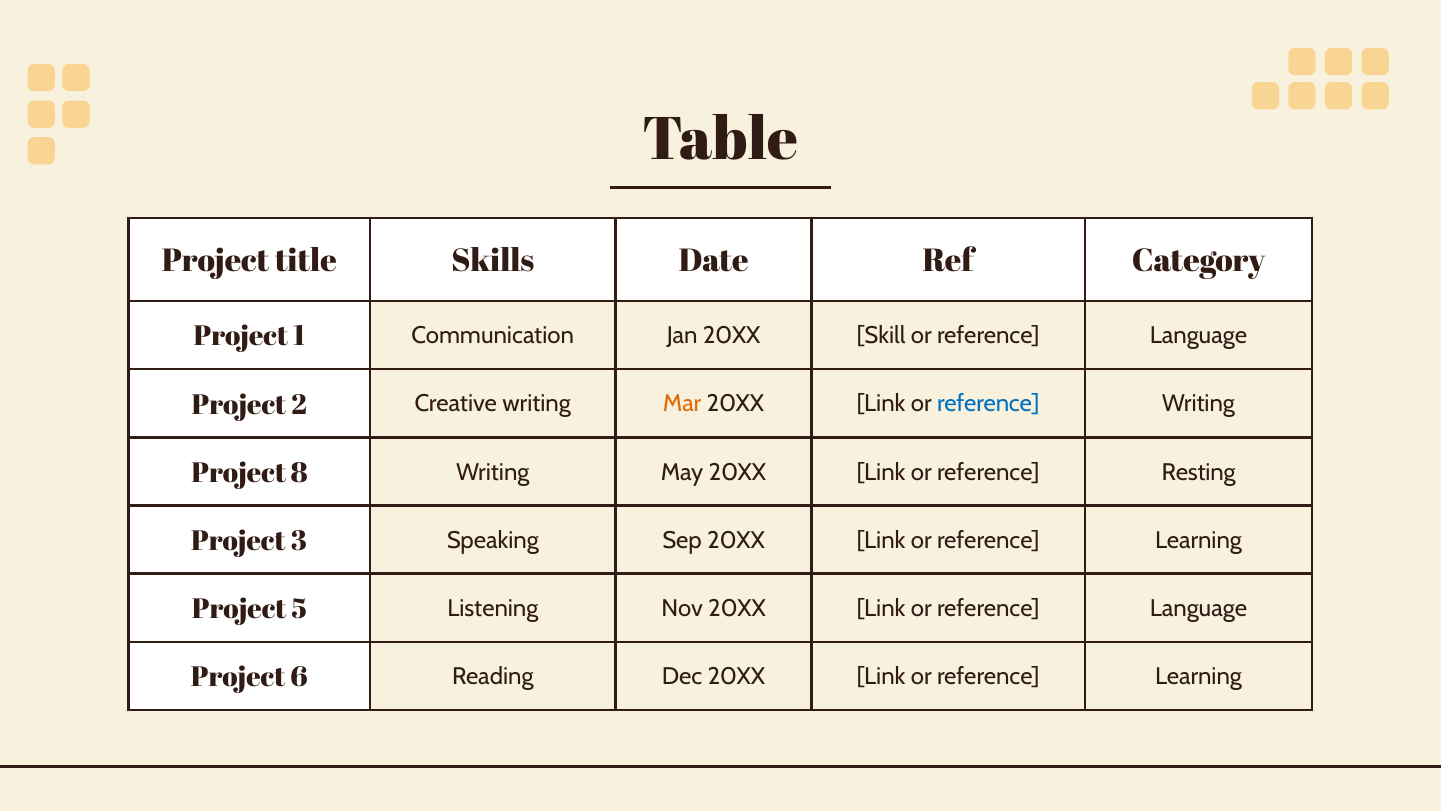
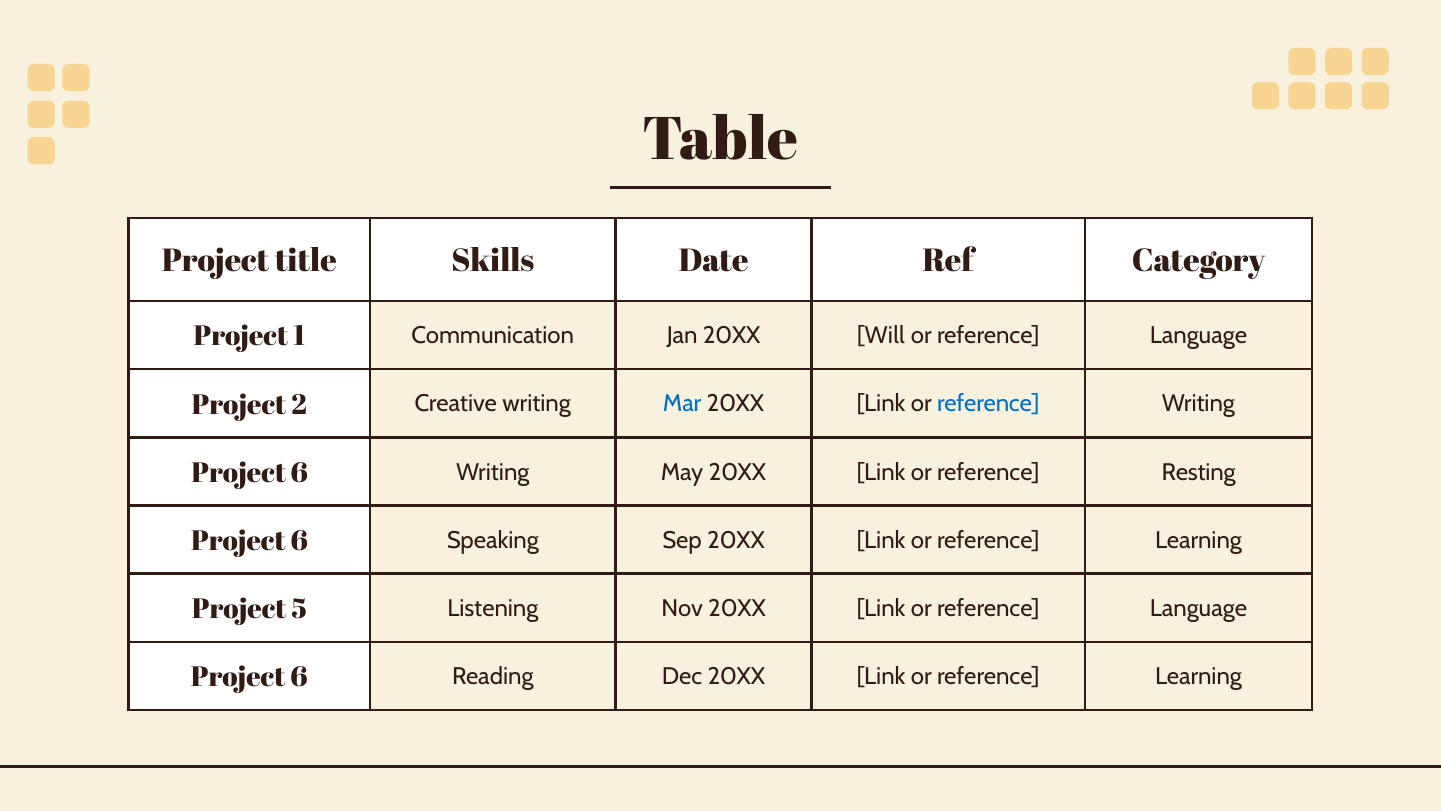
Skill: Skill -> Will (881, 336)
Mar colour: orange -> blue (682, 404)
8: 8 -> 6 (299, 473)
3: 3 -> 6 (299, 541)
